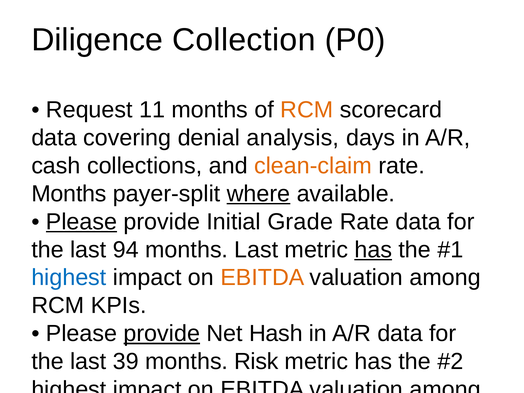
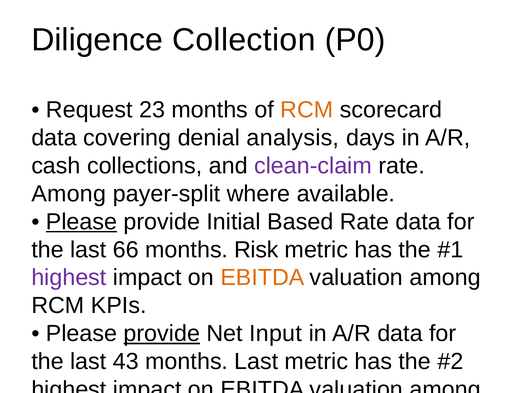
11: 11 -> 23 (152, 110)
clean-claim colour: orange -> purple (313, 166)
Months: Months -> Among (69, 194)
where underline: present -> none (258, 194)
Grade: Grade -> Based (300, 222)
94: 94 -> 66 (126, 250)
months Last: Last -> Risk (256, 250)
has underline: present -> none (373, 250)
highest colour: blue -> purple (69, 278)
Hash: Hash -> Input (276, 334)
39: 39 -> 43 (126, 361)
months Risk: Risk -> Last (256, 361)
